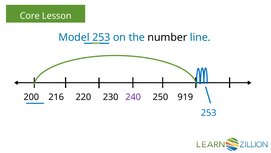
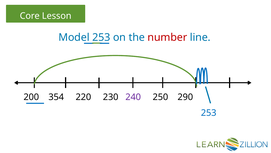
number colour: black -> red (167, 37)
216: 216 -> 354 (56, 97)
919: 919 -> 290 (185, 97)
